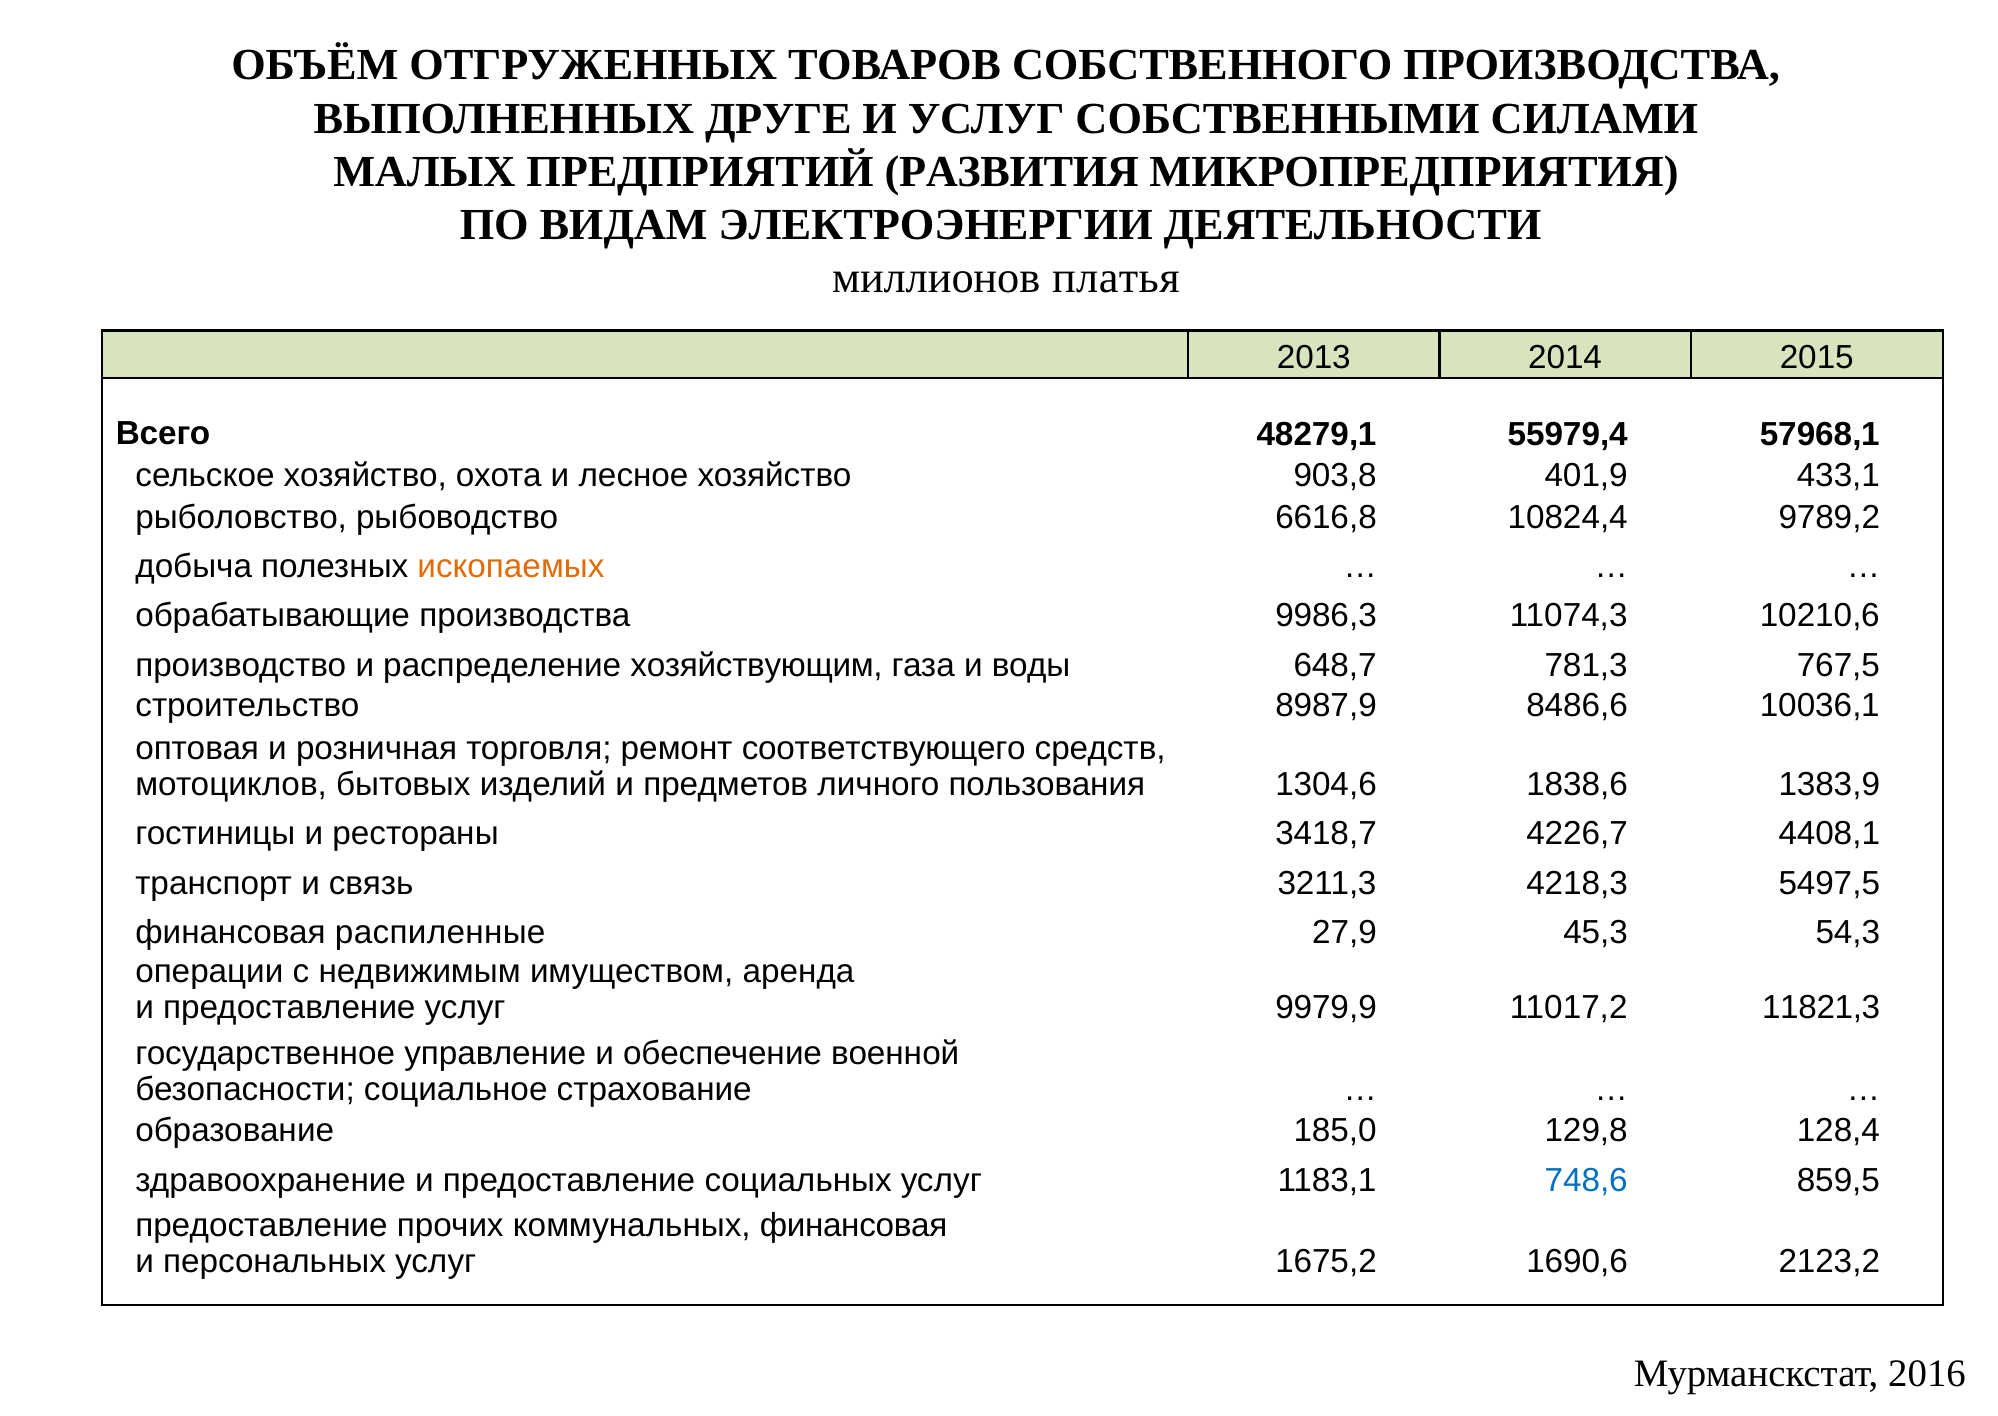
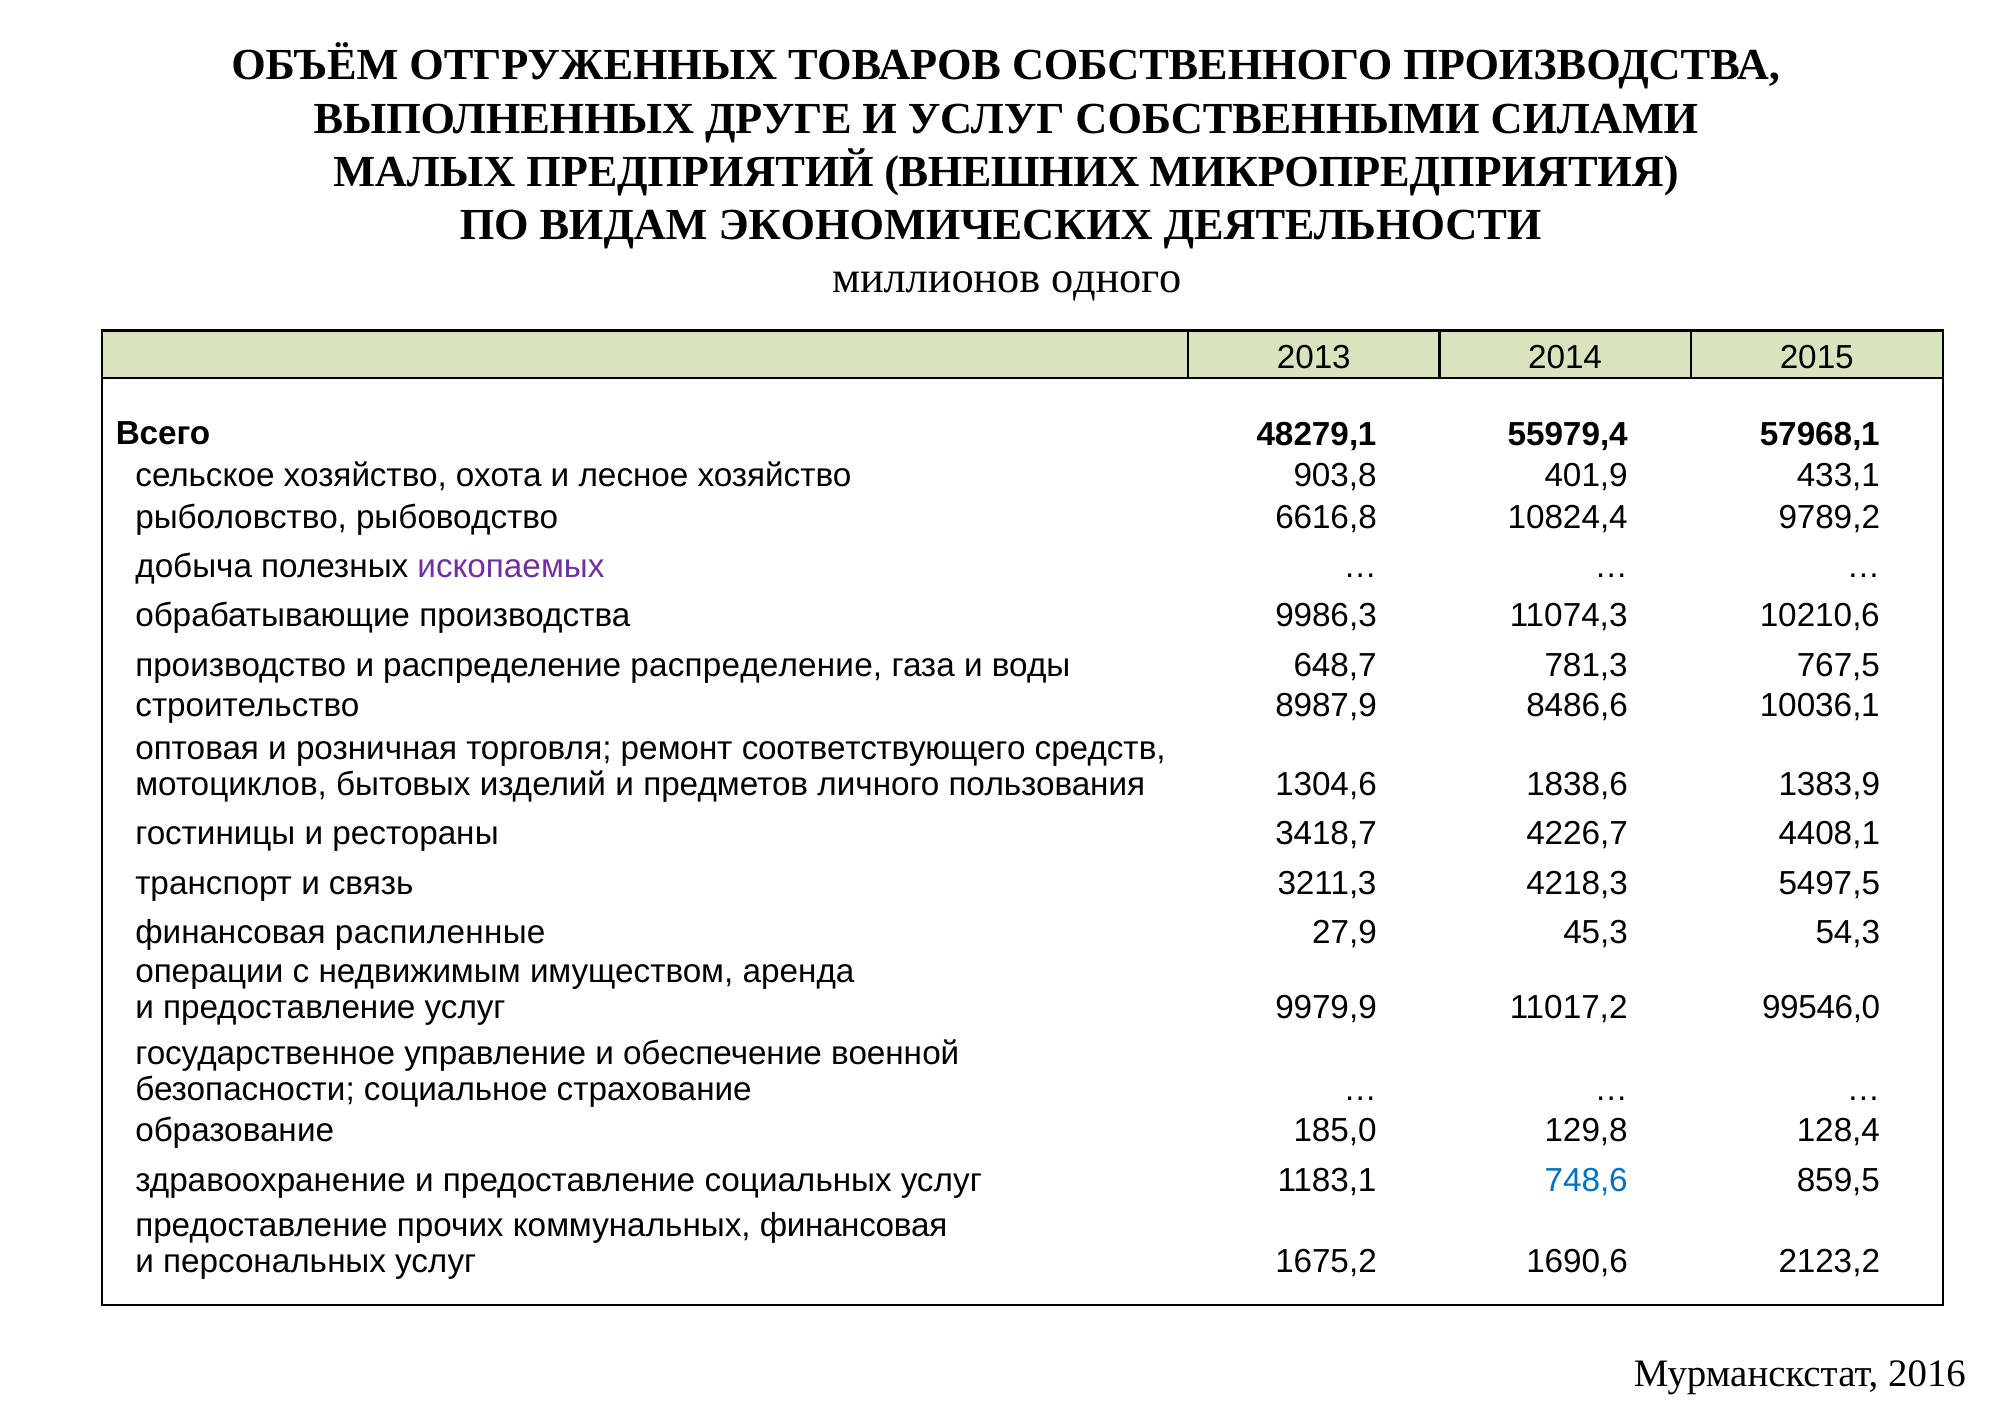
РАЗВИТИЯ: РАЗВИТИЯ -> ВНЕШНИХ (1012, 172)
ЭЛЕКТРОЭНЕРГИИ: ЭЛЕКТРОЭНЕРГИИ -> ЭКОНОМИЧЕСКИХ (936, 225)
платья: платья -> одного (1116, 278)
ископаемых colour: orange -> purple (511, 566)
распределение хозяйствующим: хозяйствующим -> распределение (756, 665)
11821,3: 11821,3 -> 99546,0 (1821, 1008)
